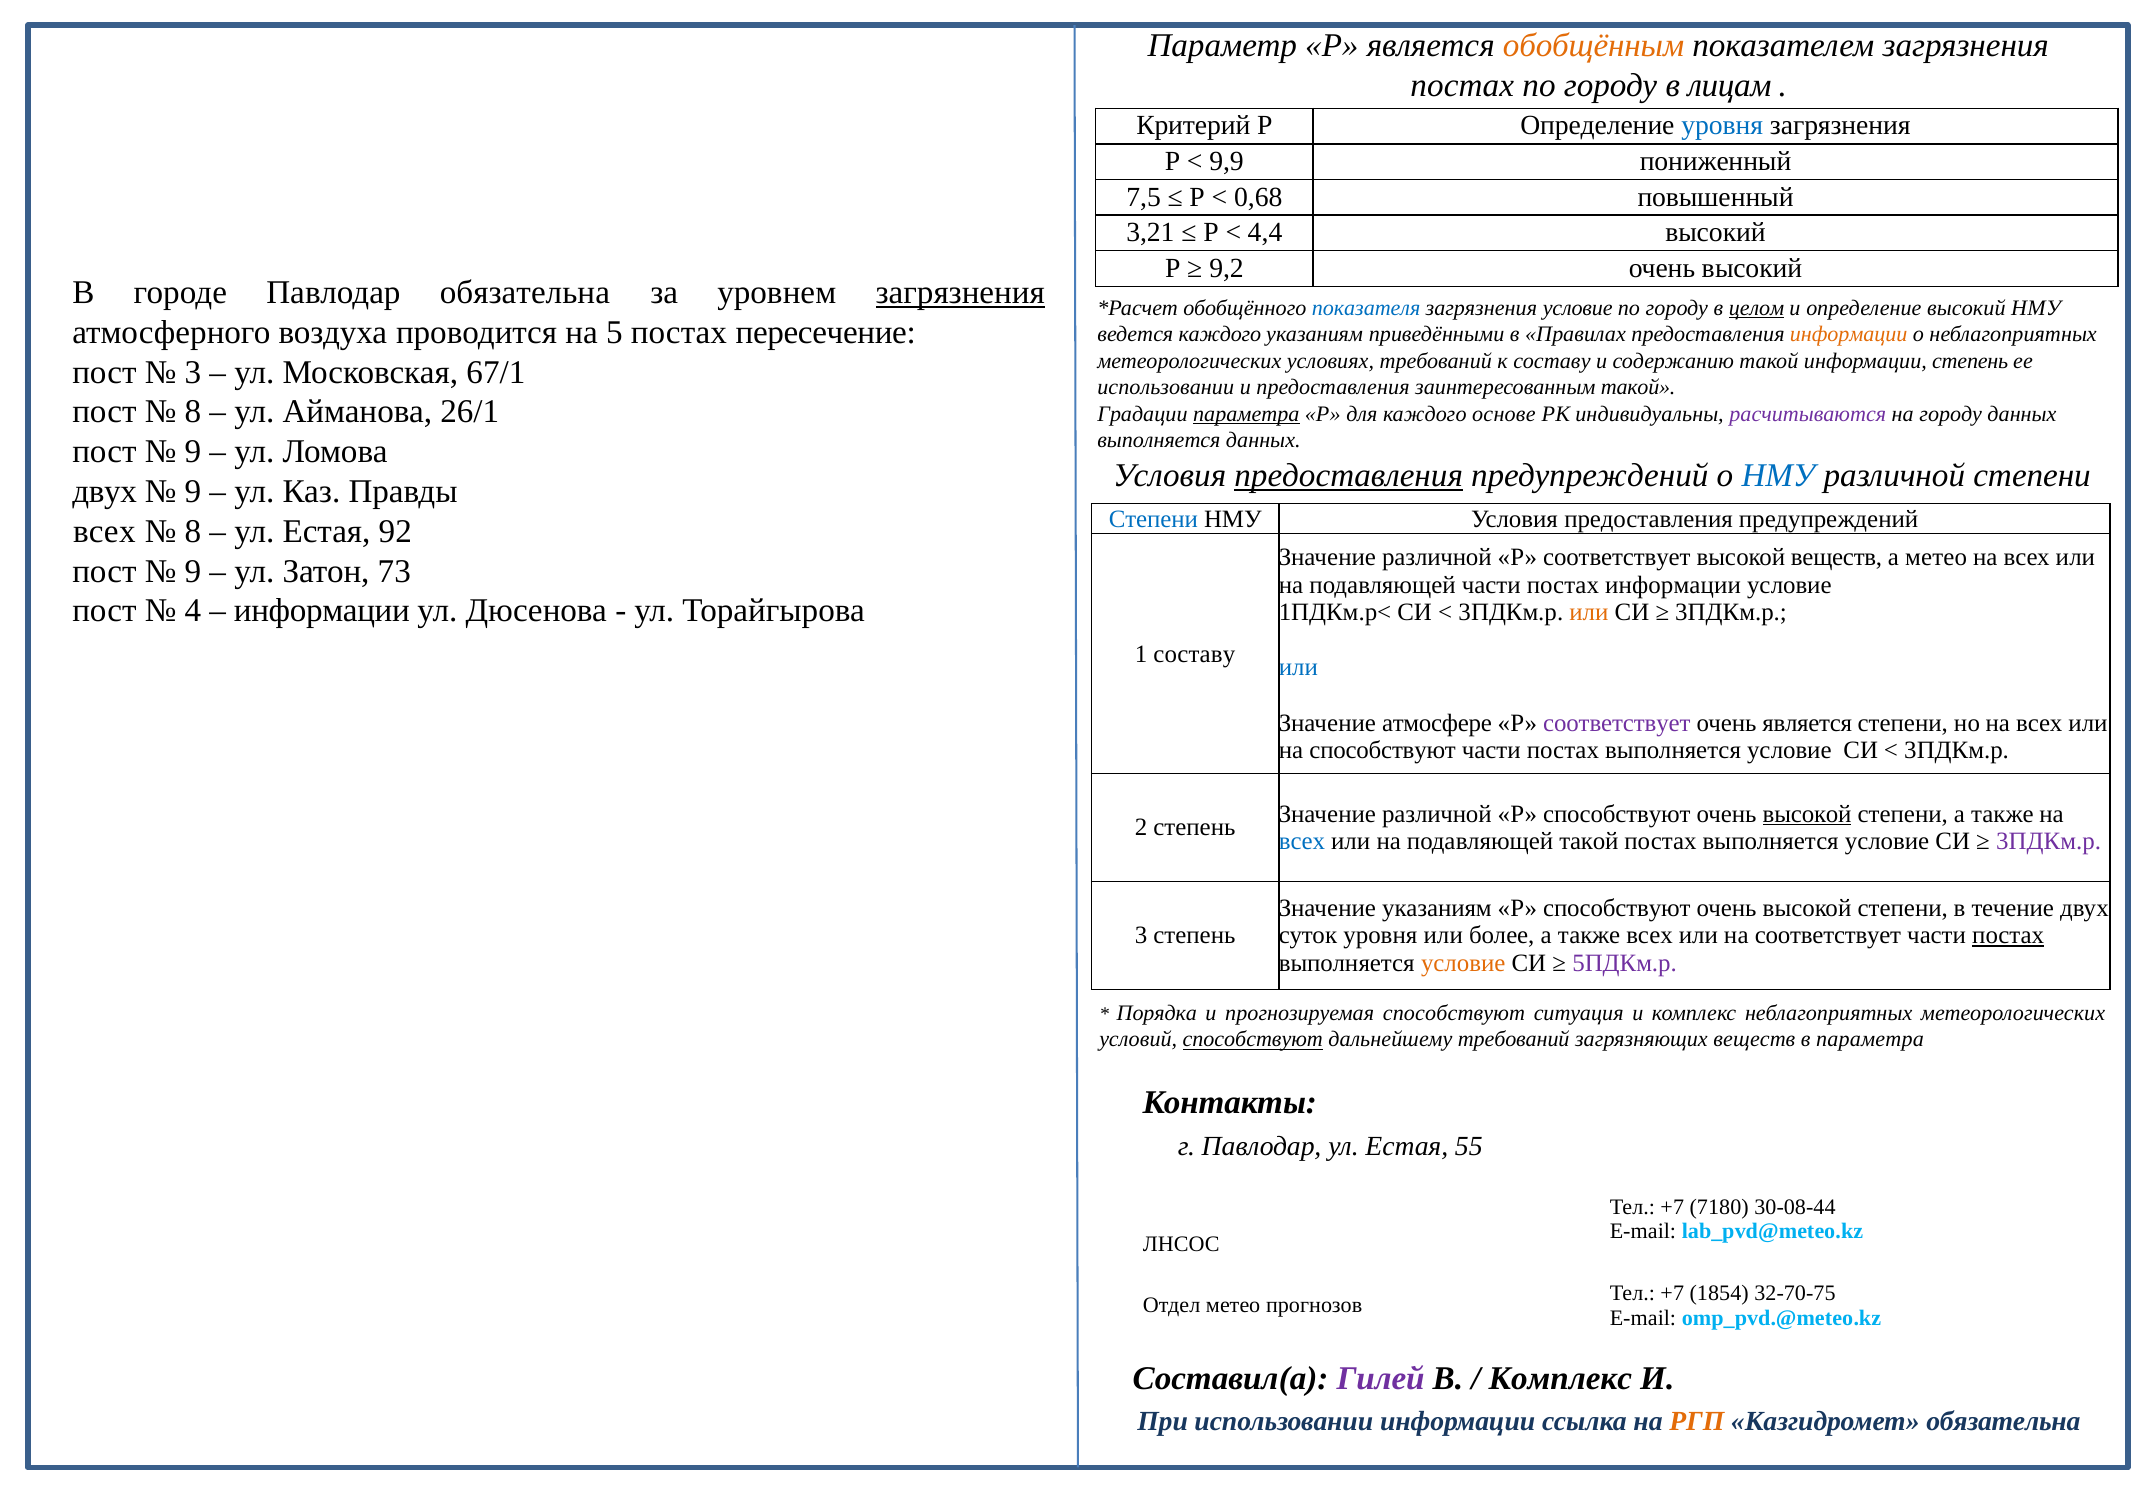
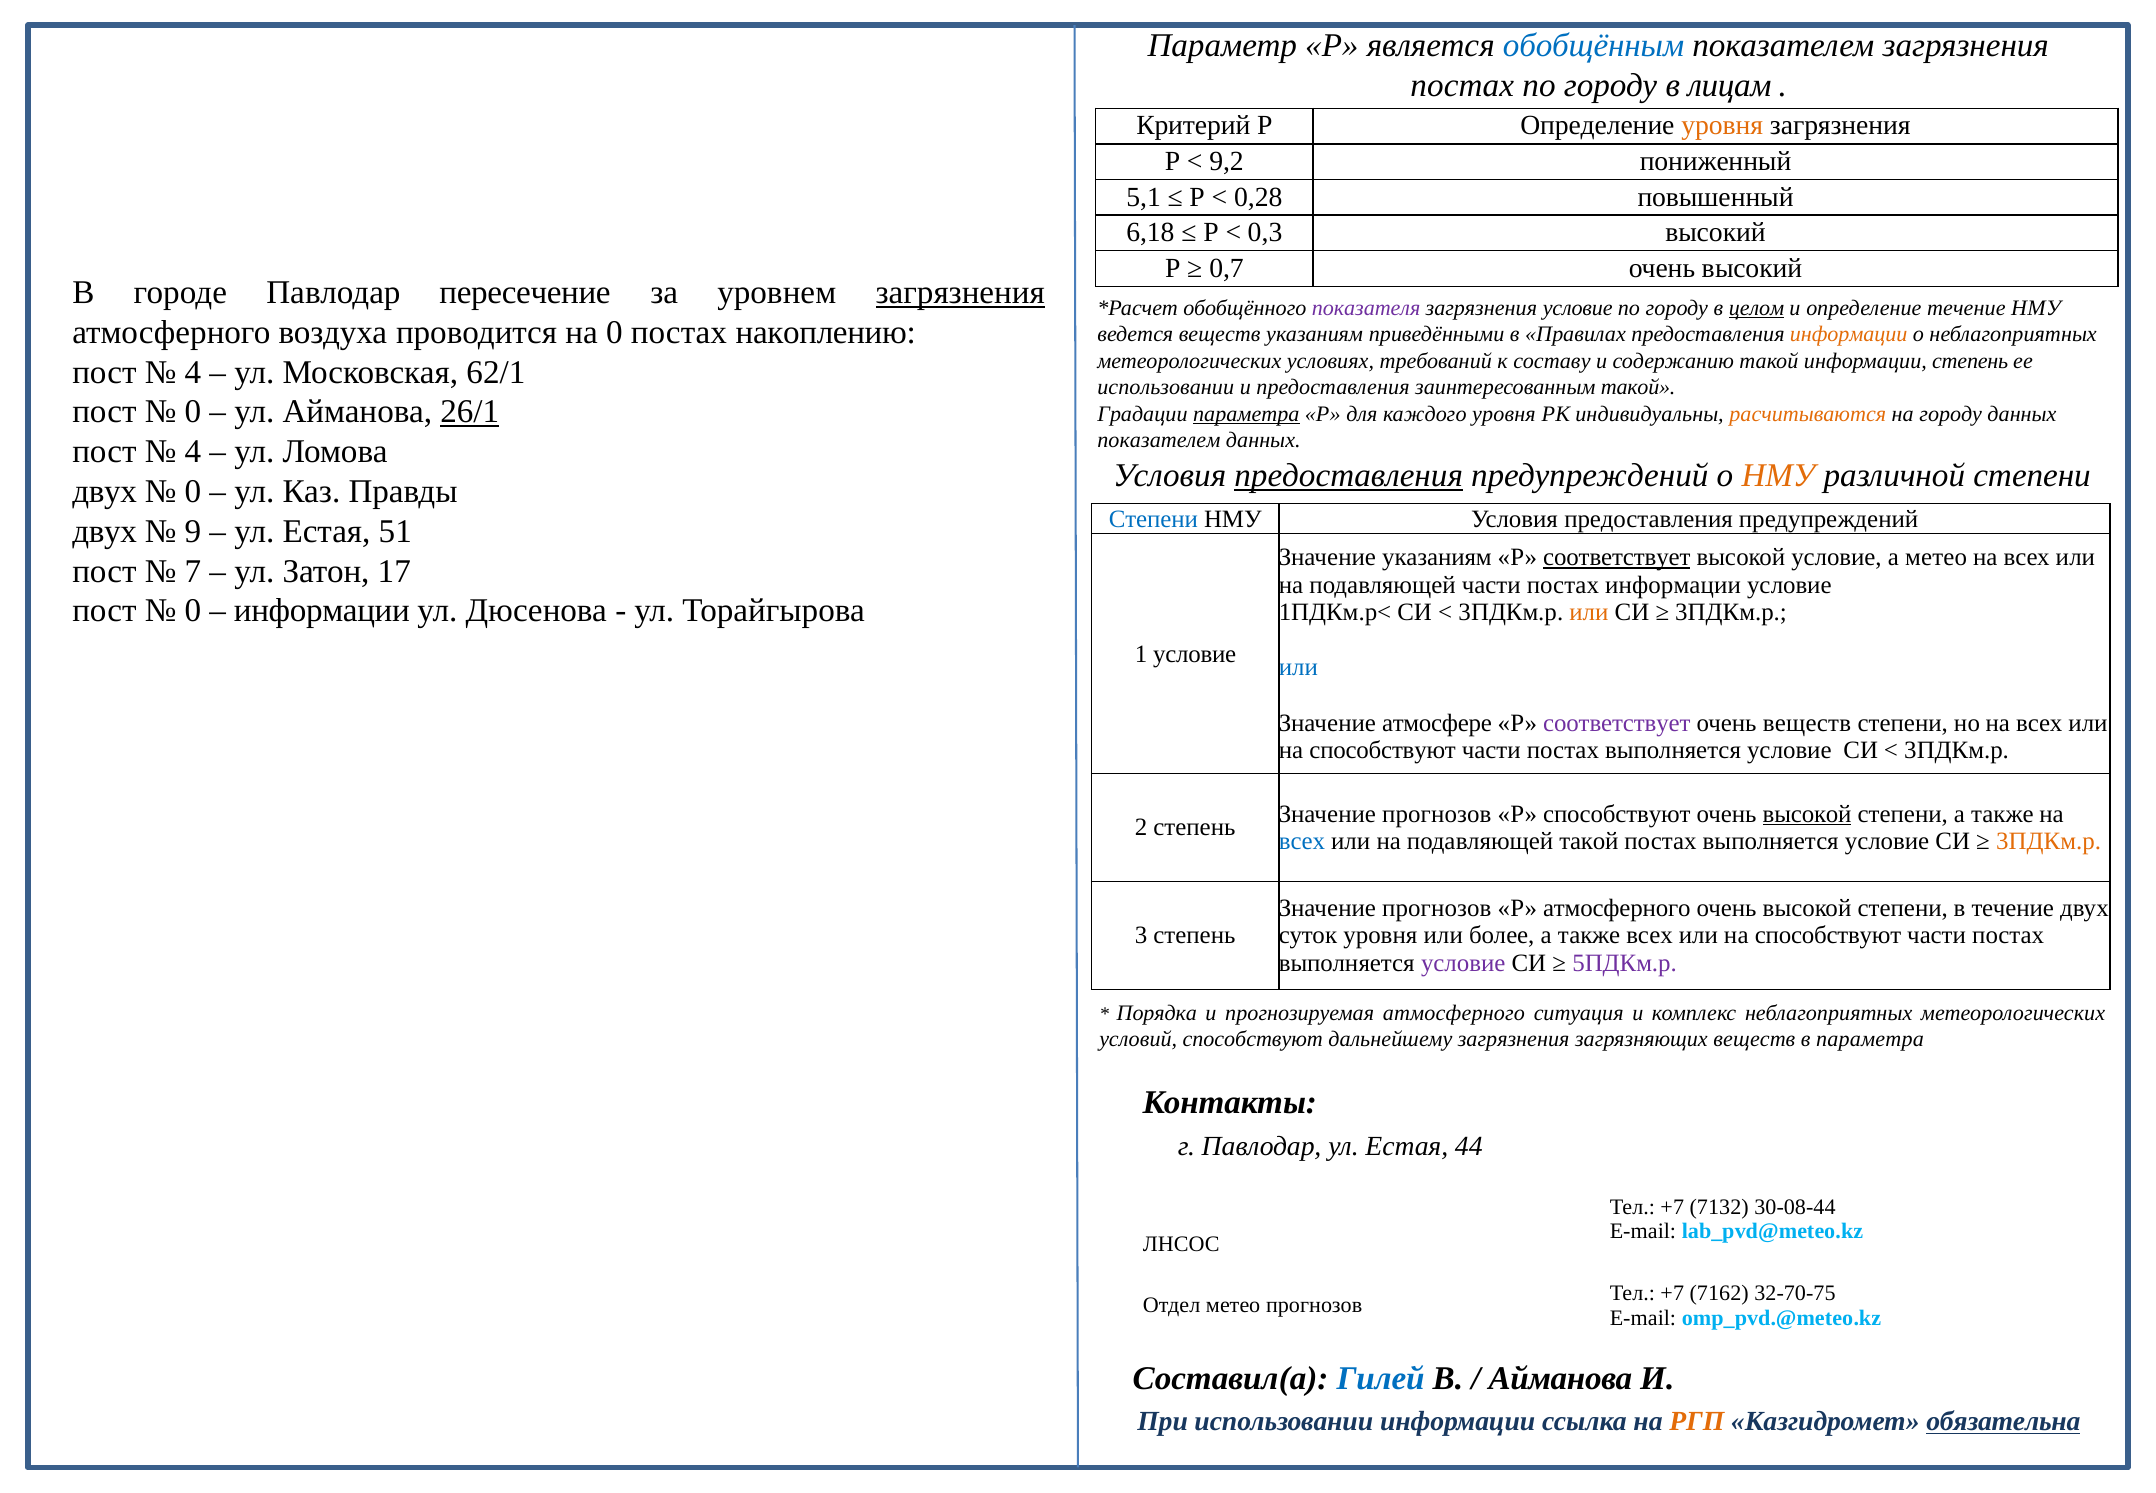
обобщённым colour: orange -> blue (1594, 45)
уровня colour: blue -> orange (1722, 126)
9,9: 9,9 -> 9,2 (1227, 161)
7,5: 7,5 -> 5,1 (1144, 197)
0,68: 0,68 -> 0,28 (1258, 197)
3,21: 3,21 -> 6,18 (1151, 233)
4,4: 4,4 -> 0,3 (1265, 233)
9,2: 9,2 -> 0,7 (1227, 268)
Павлодар обязательна: обязательна -> пересечение (525, 292)
показателя colour: blue -> purple (1366, 308)
определение высокий: высокий -> течение (1966, 308)
на 5: 5 -> 0 (614, 332)
пересечение: пересечение -> накоплению (826, 332)
ведется каждого: каждого -> веществ (1220, 334)
3: 3 -> 4 (193, 372)
67/1: 67/1 -> 62/1 (496, 372)
8: 8 -> 0 (193, 412)
26/1 underline: none -> present (470, 412)
каждого основе: основе -> уровня (1504, 414)
расчитываются colour: purple -> orange (1808, 414)
выполняется: выполняется -> показателем (1159, 440)
9: 9 -> 4 (193, 452)
НМУ colour: blue -> orange (1778, 475)
9: 9 -> 0 (193, 491)
всех: всех -> двух (105, 531)
8: 8 -> 9 (193, 531)
92: 92 -> 51 (395, 531)
различной: различной -> указаниям (1437, 557)
соответствует underline: none -> present (1617, 557)
высокой веществ: веществ -> условие (1836, 557)
9: 9 -> 7 (193, 571)
73: 73 -> 17 (394, 571)
4: 4 -> 0 (193, 611)
1 составу: составу -> условие (1195, 654)
очень является: является -> веществ (1807, 723)
различной: различной -> прогнозов (1437, 814)
3ПДКм.р colour: purple -> orange (2049, 841)
указаниям: указаниям -> прогнозов (1437, 908)
способствуют: способствуют -> атмосферного (1617, 908)
соответствует: соответствует -> способствуют (1828, 935)
постах underline: present -> none (2008, 935)
условие colour: orange -> purple (1463, 963)
прогнозируемая способствуют: способствуют -> атмосферного (1454, 1013)
способствуют underline: present -> none (1253, 1039)
дальнейшему требований: требований -> загрязнения (1514, 1039)
55: 55 -> 44 (1469, 1146)
7180: 7180 -> 7132 (1719, 1207)
1854: 1854 -> 7162 (1719, 1293)
Гилей colour: purple -> blue (1381, 1378)
Комплекс: Комплекс -> Айманова (1560, 1378)
обязательна underline: none -> present (2003, 1421)
